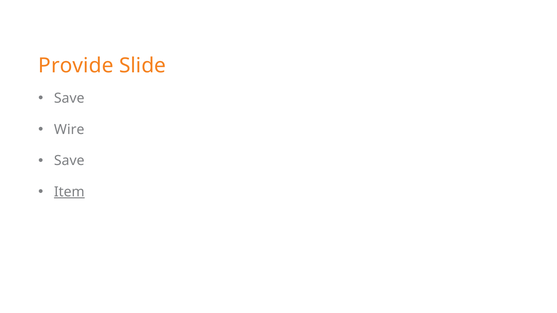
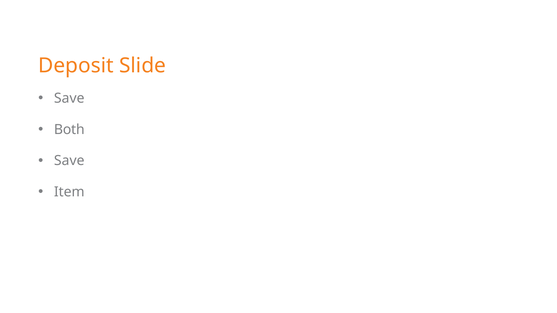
Provide: Provide -> Deposit (76, 66)
Wire: Wire -> Both (69, 130)
Item underline: present -> none (69, 192)
